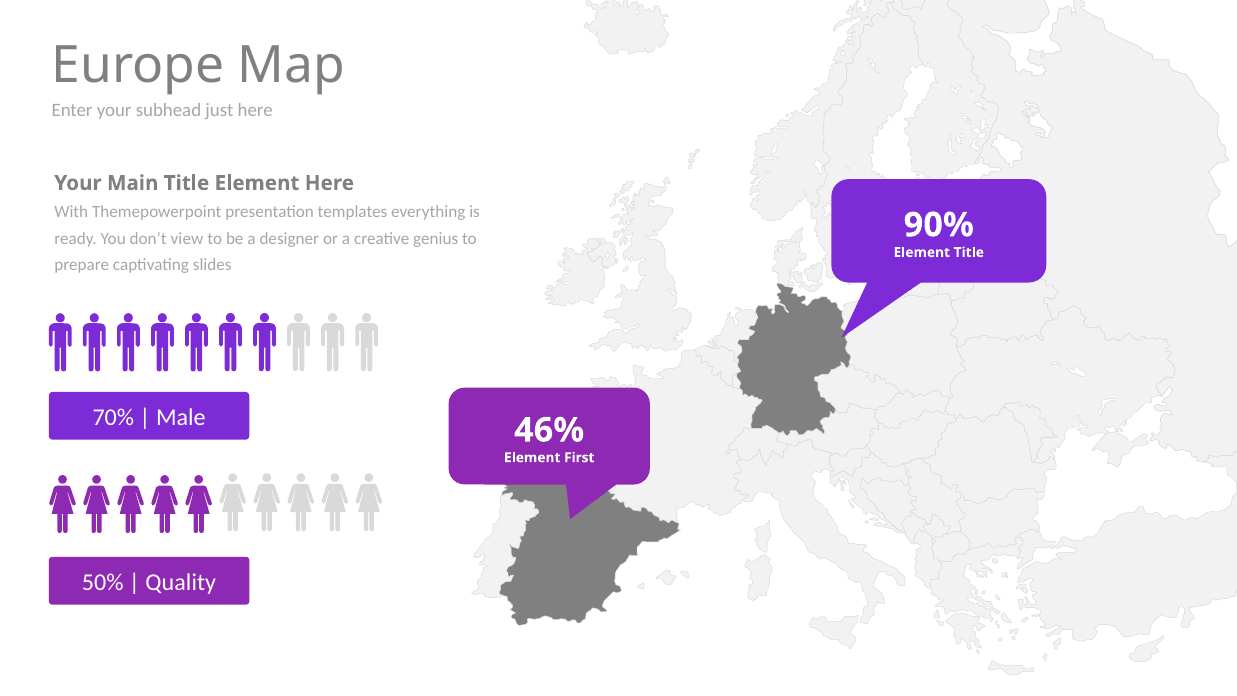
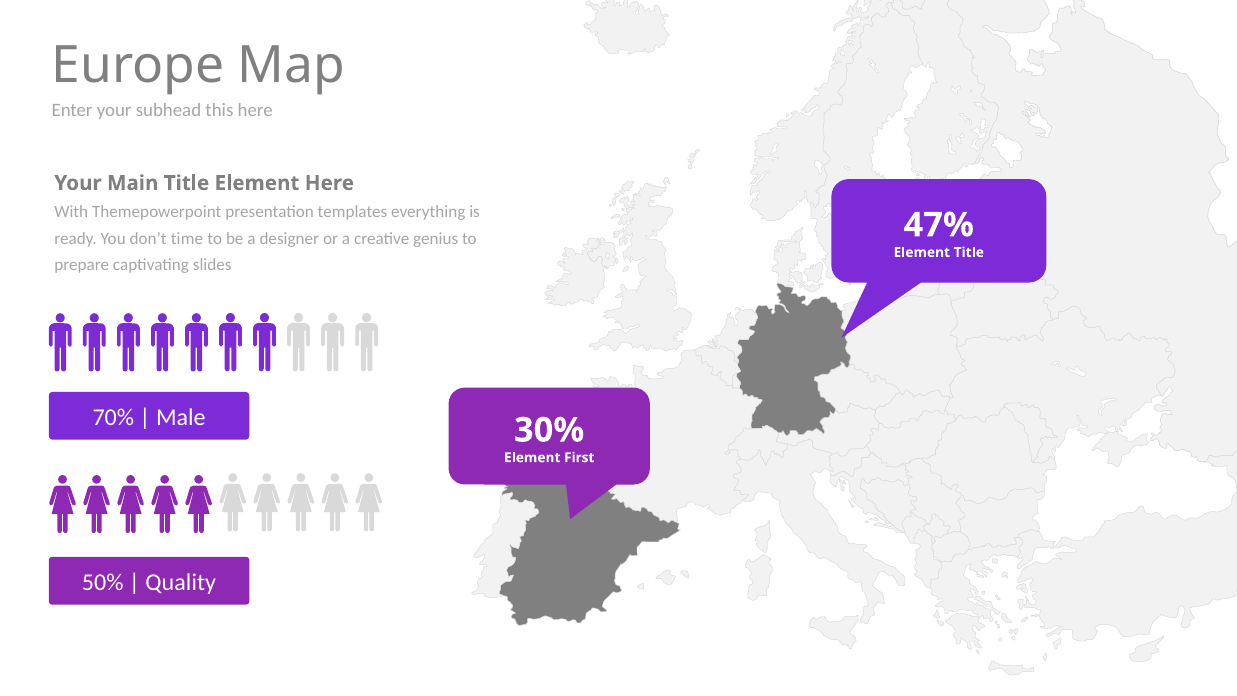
just: just -> this (219, 110)
90%: 90% -> 47% (939, 225)
view: view -> time (187, 238)
46%: 46% -> 30% (549, 430)
